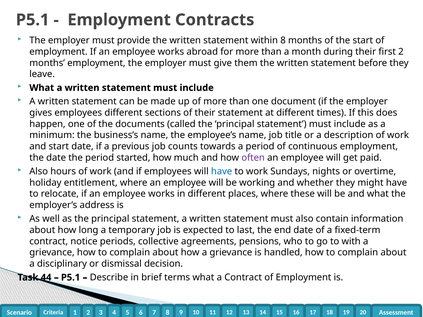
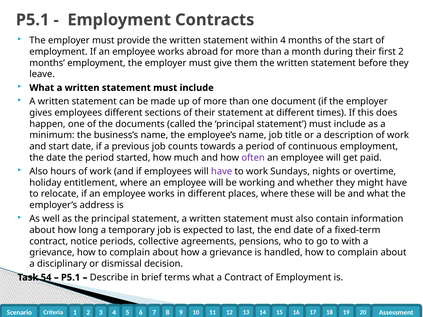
within 8: 8 -> 4 (283, 40)
have colour: blue -> purple (222, 171)
44: 44 -> 54 (46, 278)
